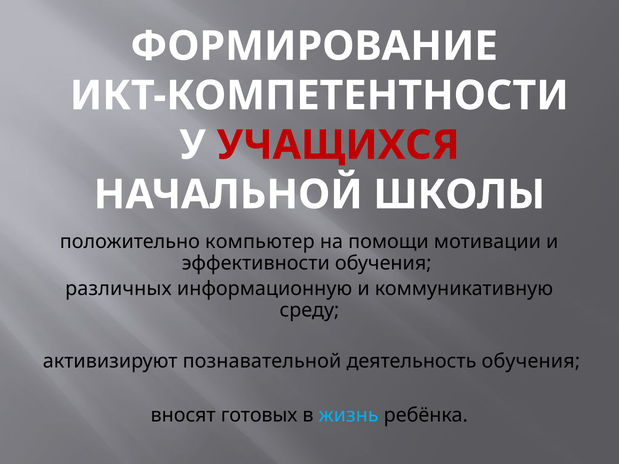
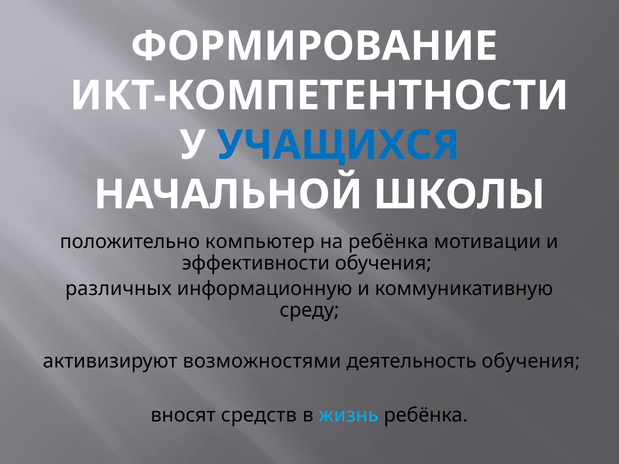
УЧАЩИХСЯ colour: red -> blue (338, 145)
на помощи: помощи -> ребёнка (388, 242)
познавательной: познавательной -> возможностями (262, 362)
готовых: готовых -> средств (259, 415)
